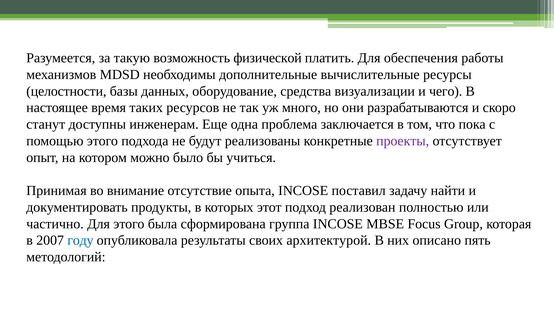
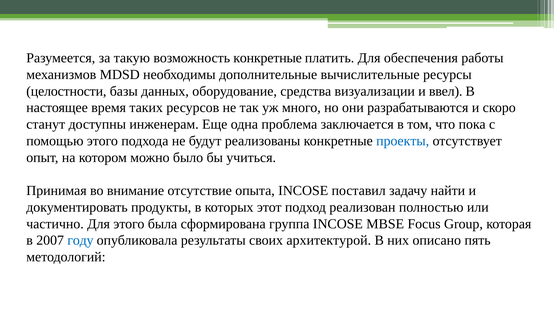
возможность физической: физической -> конкретные (268, 58)
чего: чего -> ввел (446, 91)
проекты colour: purple -> blue (403, 141)
